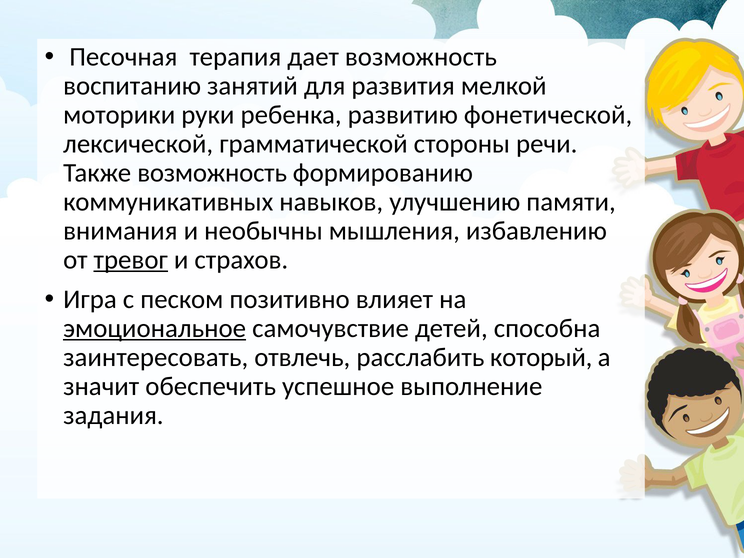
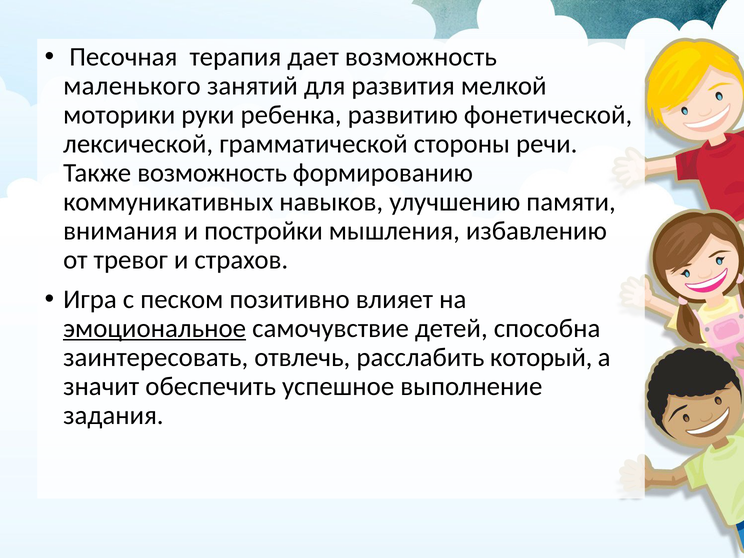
воспитанию: воспитанию -> маленького (132, 86)
необычны: необычны -> постройки (264, 231)
тревог underline: present -> none (131, 260)
